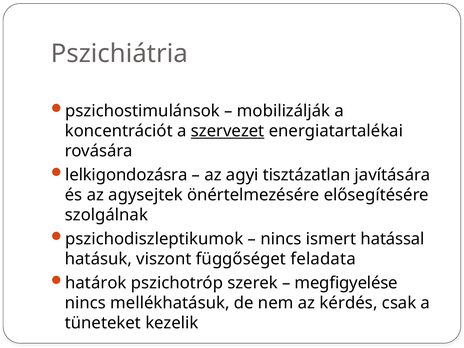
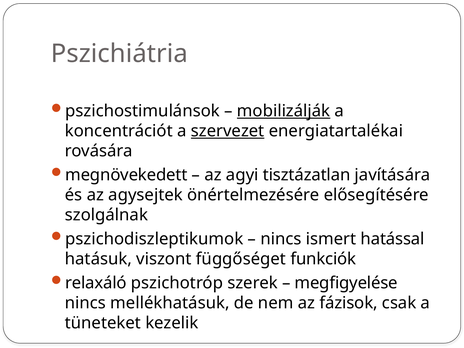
mobilizálják underline: none -> present (284, 111)
lelkigondozásra: lelkigondozásra -> megnövekedett (126, 175)
feladata: feladata -> funkciók (323, 259)
határok: határok -> relaxáló (96, 283)
kérdés: kérdés -> fázisok (349, 303)
